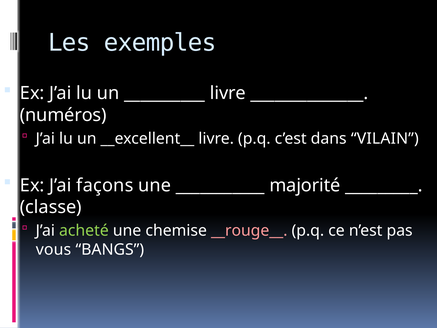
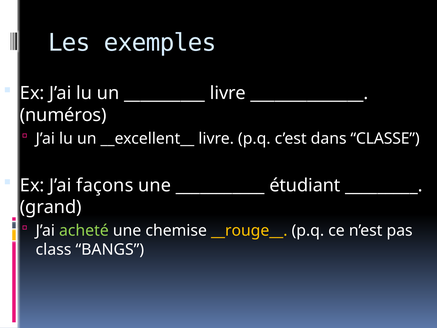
VILAIN: VILAIN -> CLASSE (385, 138)
majorité: majorité -> étudiant (305, 185)
classe: classe -> grand (51, 207)
__rouge__ colour: pink -> yellow (249, 230)
vous: vous -> class (54, 249)
